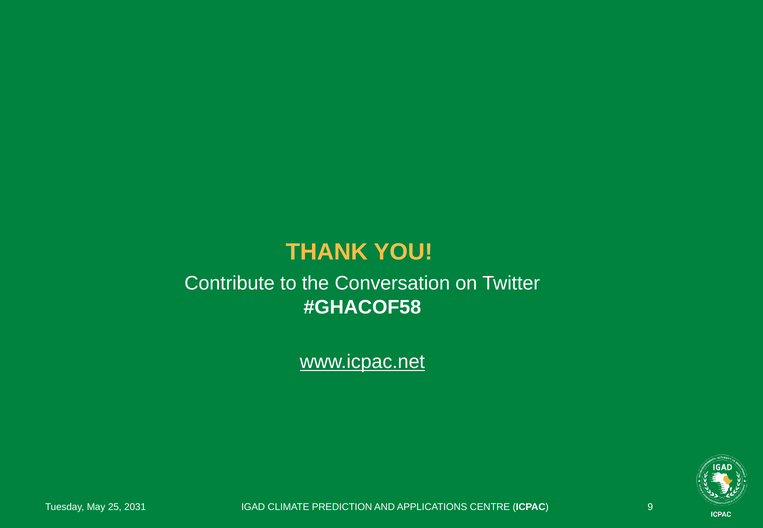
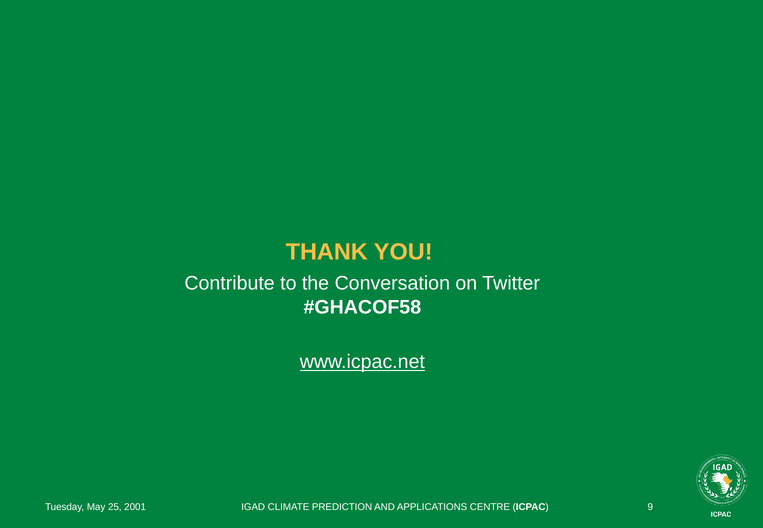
2031: 2031 -> 2001 (135, 507)
